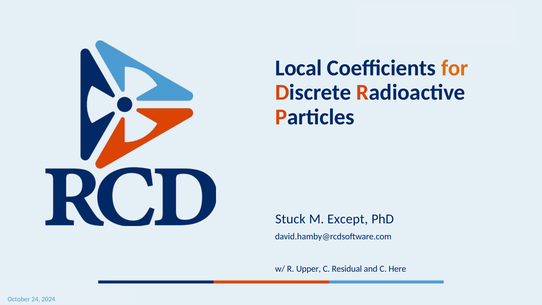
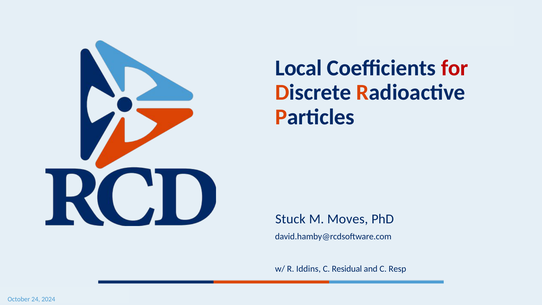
for colour: orange -> red (455, 68)
Except: Except -> Moves (348, 219)
Upper: Upper -> Iddins (308, 269)
Here: Here -> Resp (397, 269)
